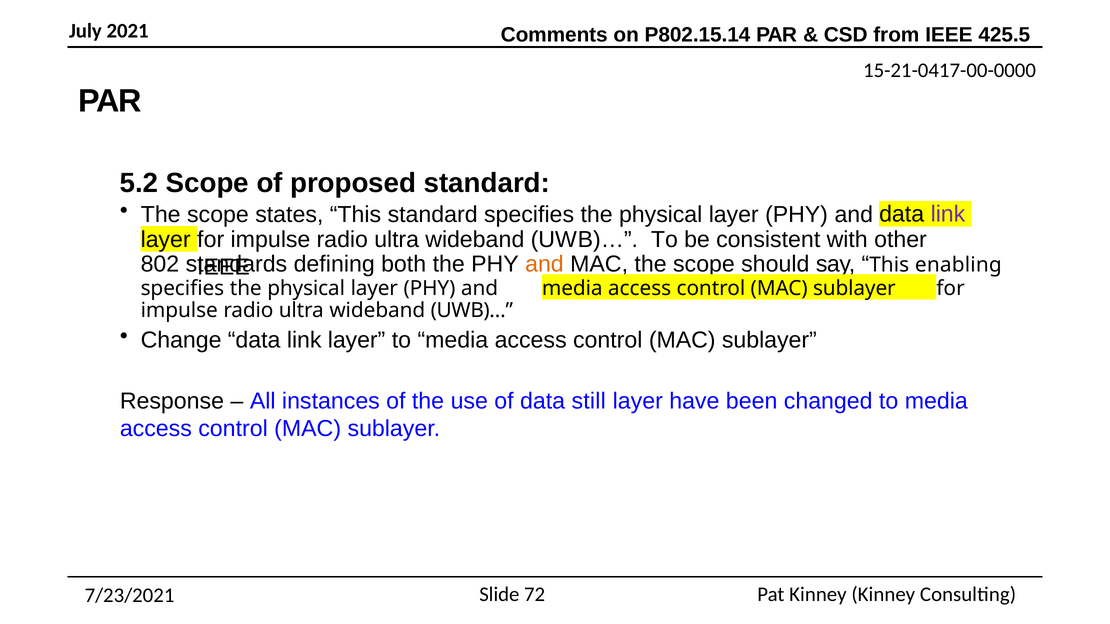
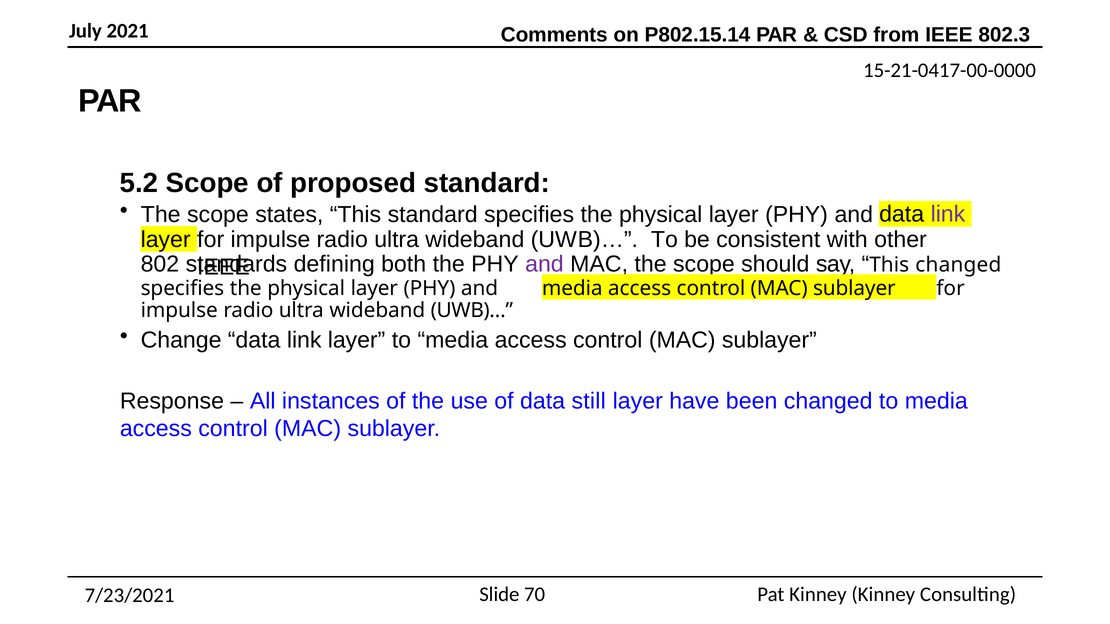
425.5: 425.5 -> 802.3 (1004, 35)
and colour: orange -> purple (544, 264)
enabling: enabling -> changed (958, 265)
72: 72 -> 70 (535, 595)
